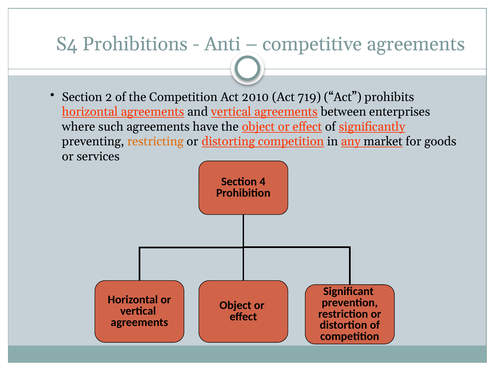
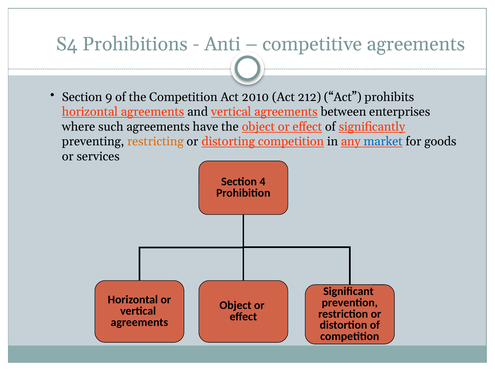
2: 2 -> 9 (109, 97)
719: 719 -> 212 (309, 97)
market colour: black -> blue (383, 142)
